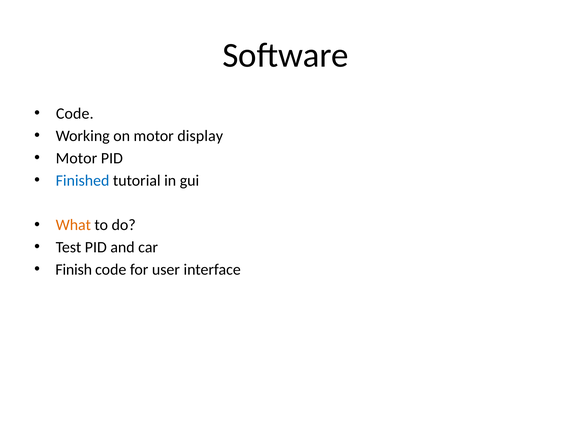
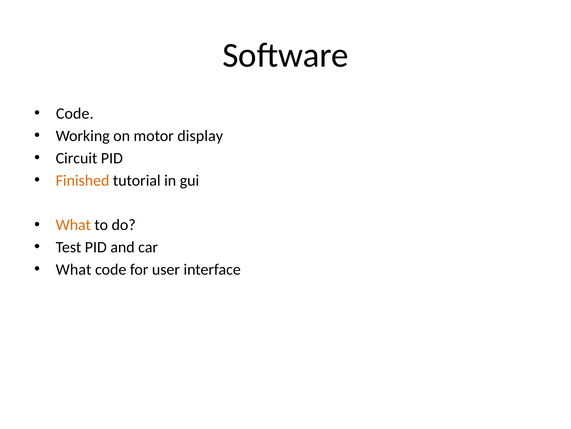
Motor: Motor -> Circuit (76, 158)
Finished colour: blue -> orange (83, 180)
Finish: Finish -> What (74, 269)
